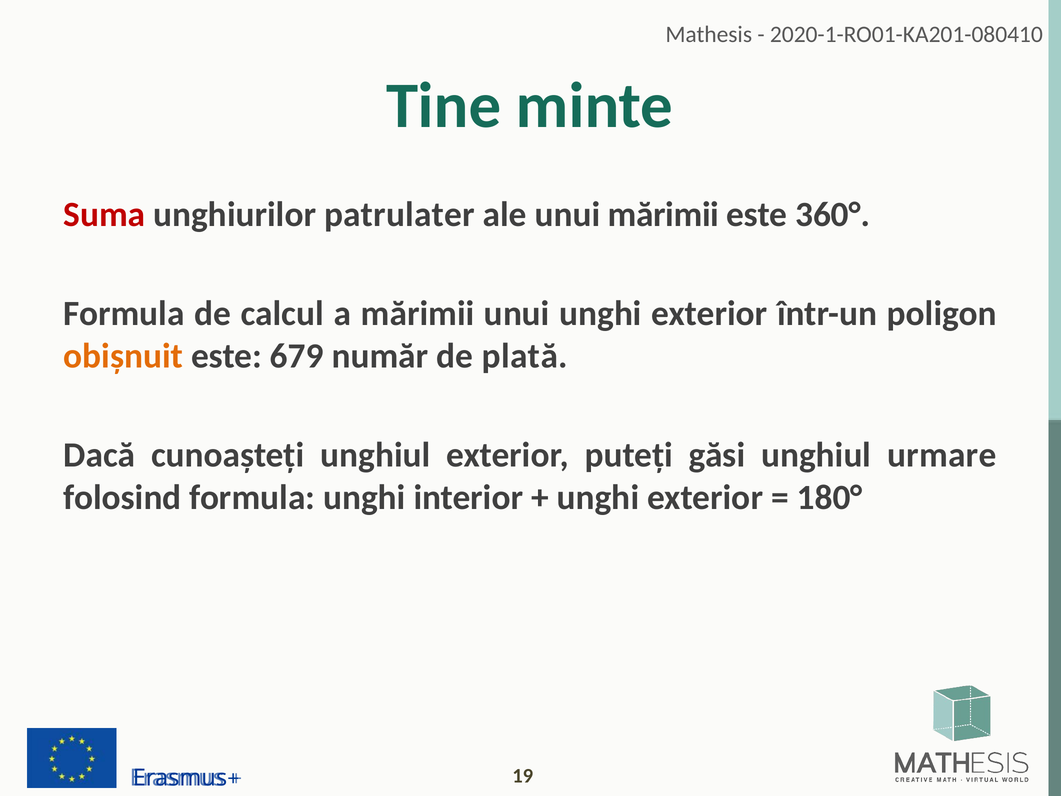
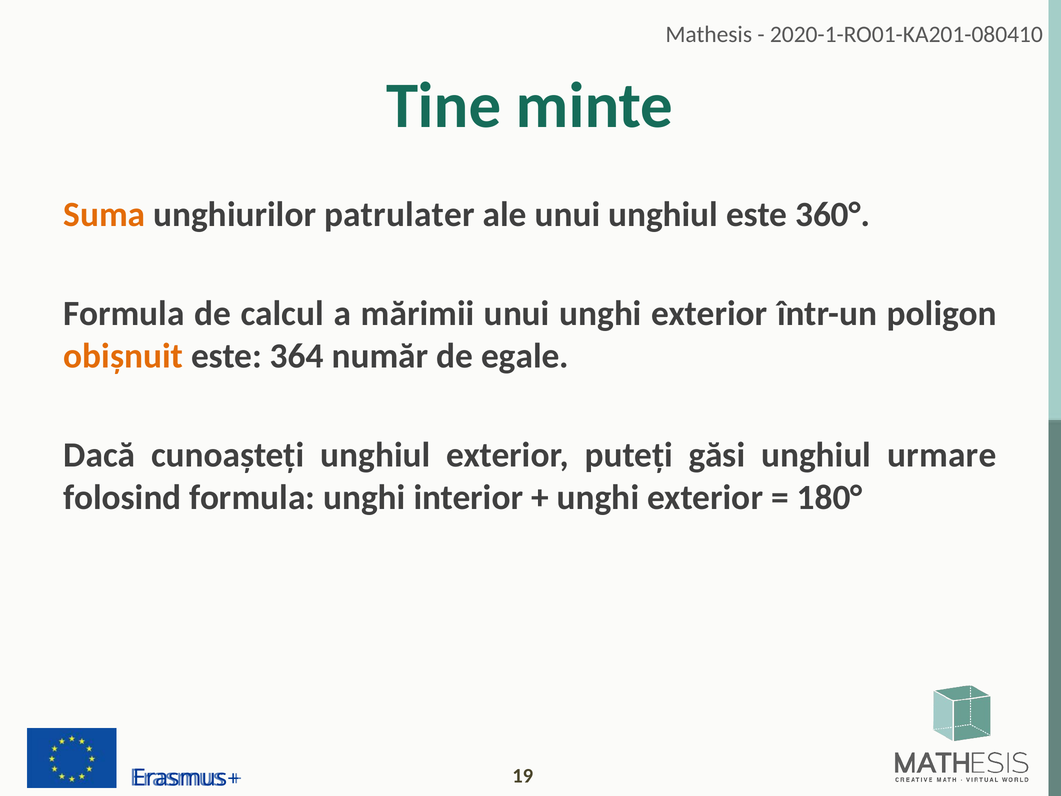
Suma colour: red -> orange (104, 215)
unui mărimii: mărimii -> unghiul (663, 215)
679: 679 -> 364 (297, 356)
plată: plată -> egale (525, 356)
